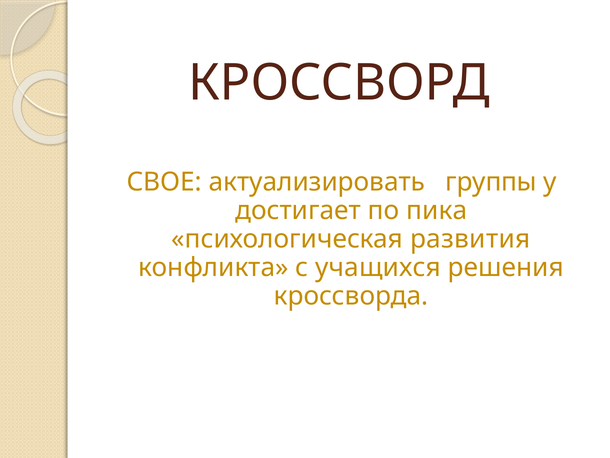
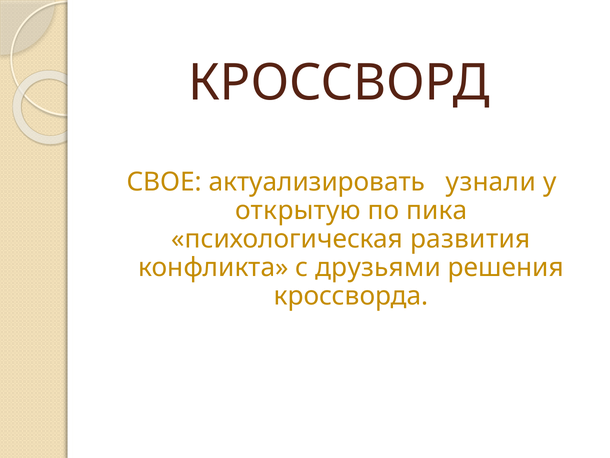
группы: группы -> узнали (491, 182)
достигает: достигает -> открытую (298, 210)
учащихся: учащихся -> друзьями (378, 267)
